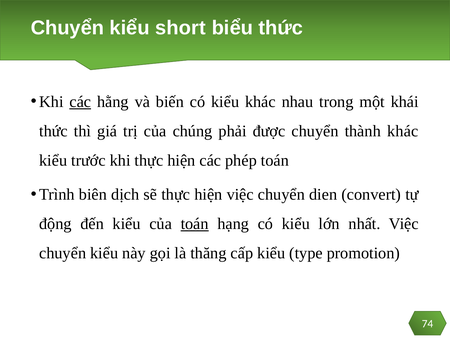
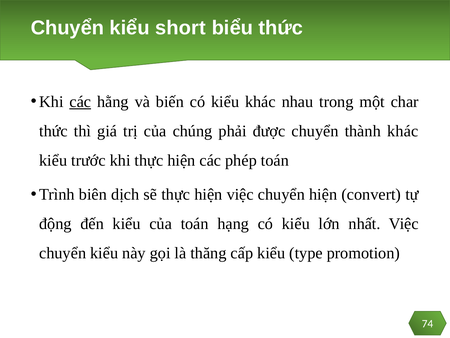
khái: khái -> char (405, 102)
chuyển dien: dien -> hiện (323, 194)
toán underline: present -> none (195, 224)
